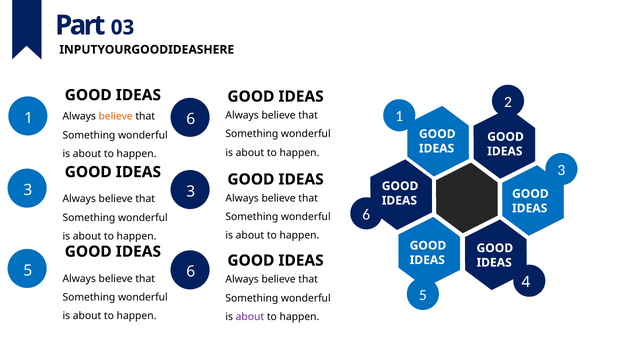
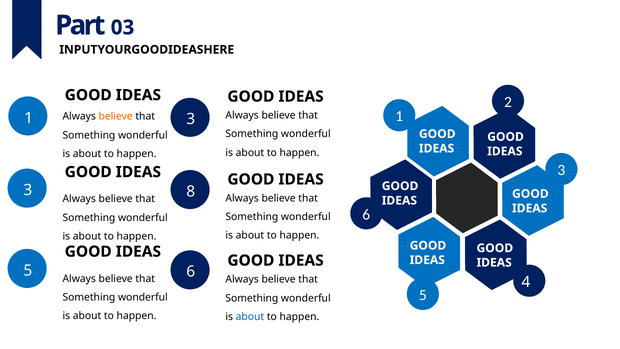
6: 6 -> 3 (191, 119)
3 3: 3 -> 8 (191, 191)
about colour: purple -> blue (250, 317)
